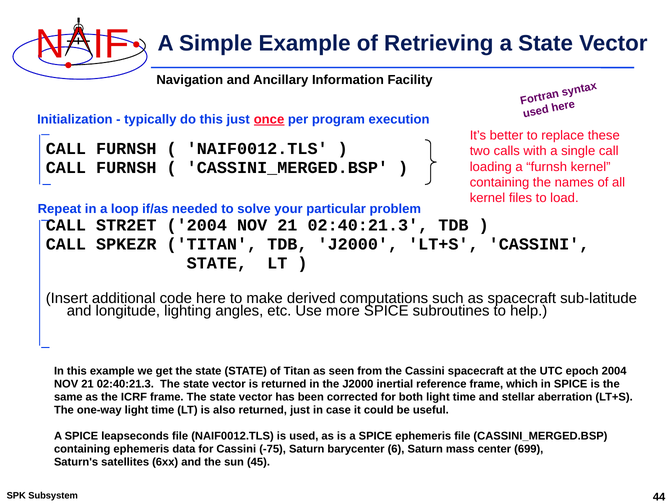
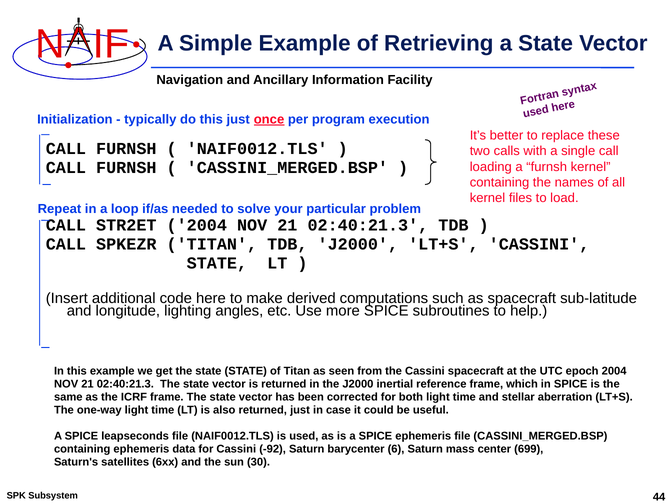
-75: -75 -> -92 (273, 449)
45: 45 -> 30 (258, 462)
